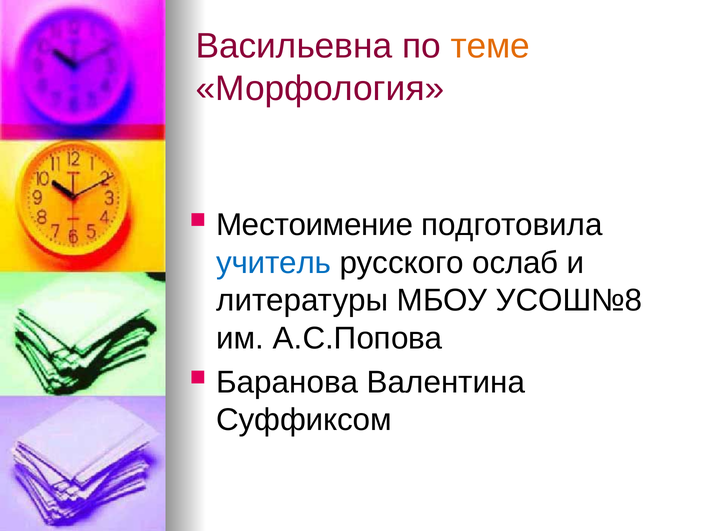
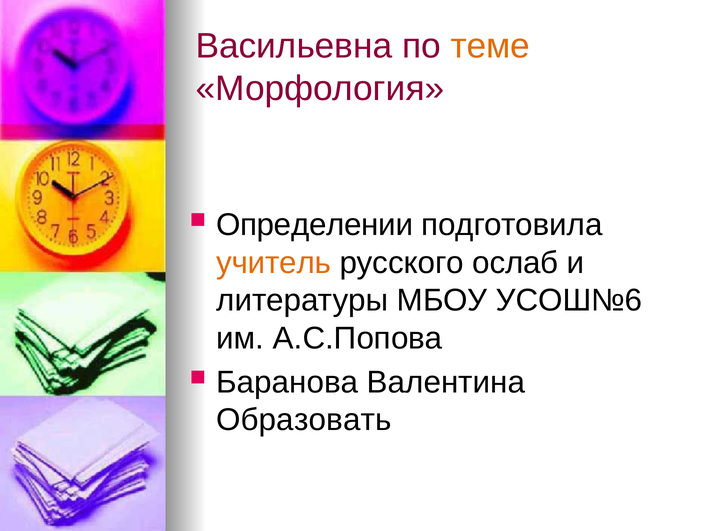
Местоимение: Местоимение -> Определении (315, 225)
учитель colour: blue -> orange (274, 262)
УСОШ№8: УСОШ№8 -> УСОШ№6 (569, 300)
Суффиксом: Суффиксом -> Образовать (304, 419)
